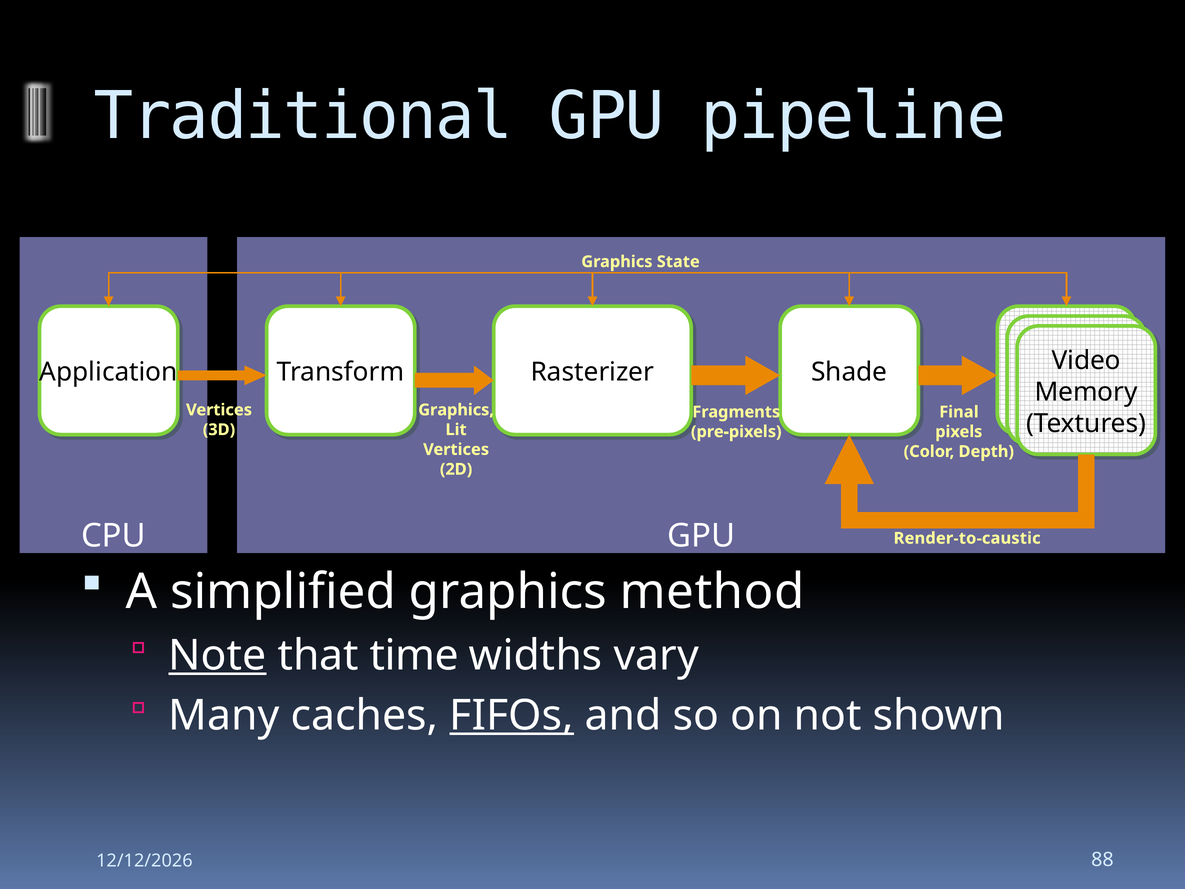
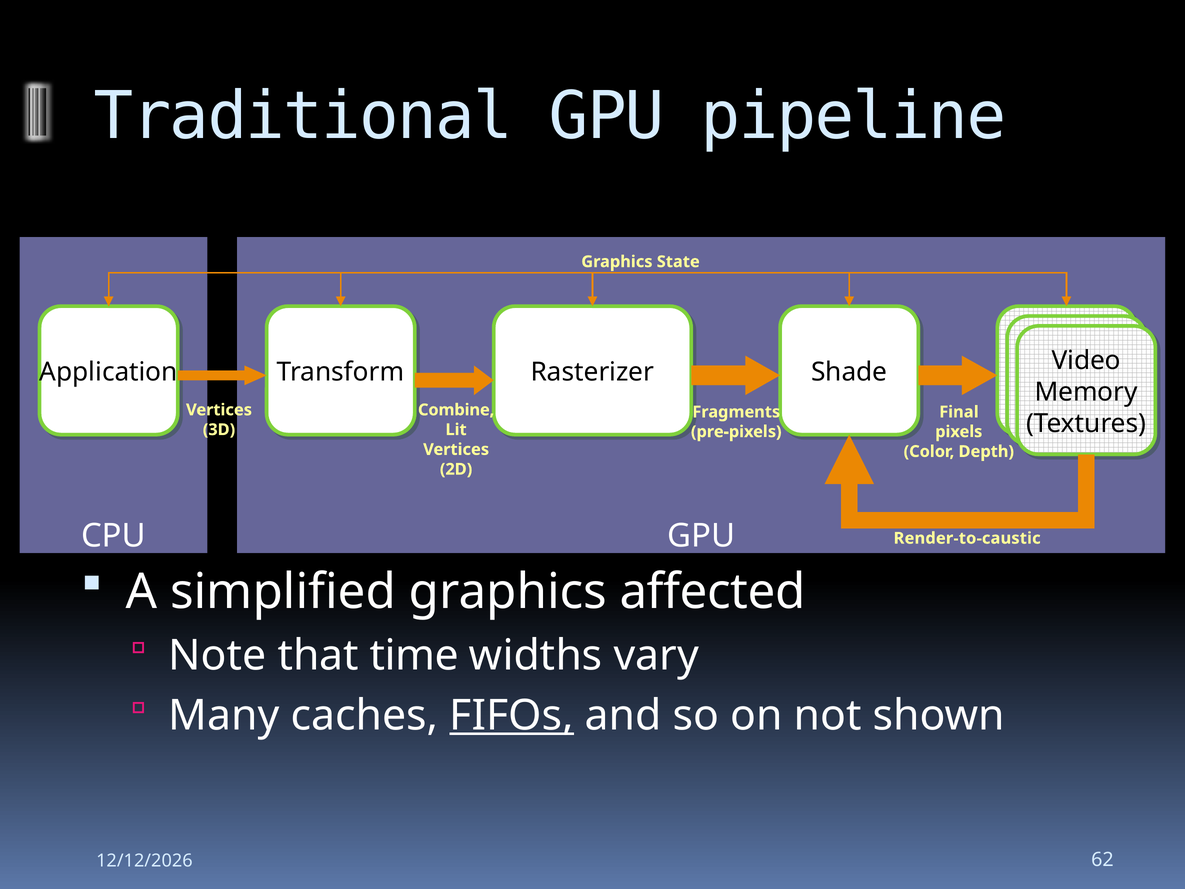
Graphics: Graphics -> Combine (456, 410)
method: method -> affected (713, 592)
Note underline: present -> none (217, 655)
88: 88 -> 62 (1102, 859)
